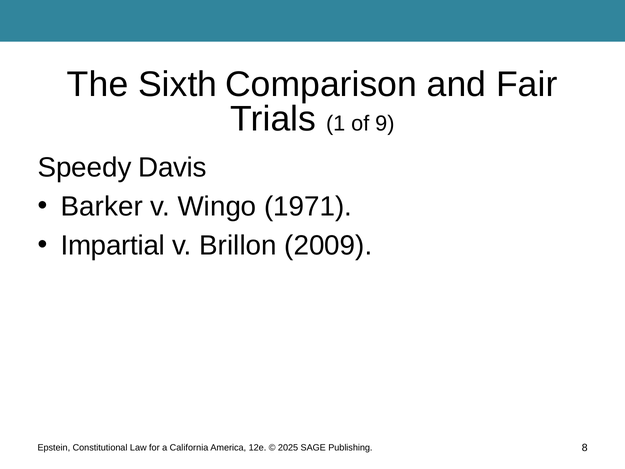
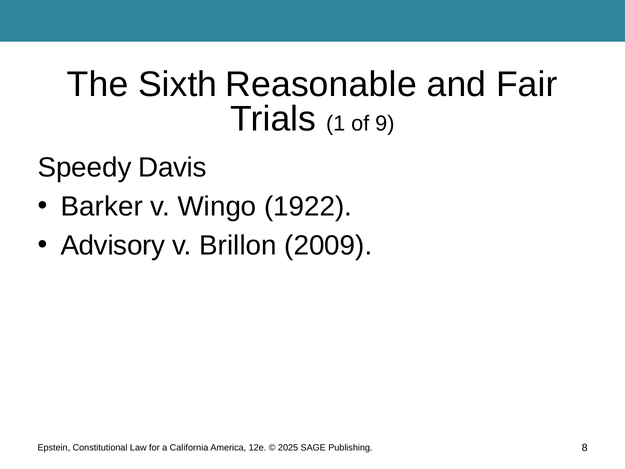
Comparison: Comparison -> Reasonable (321, 85)
1971: 1971 -> 1922 (308, 206)
Impartial: Impartial -> Advisory (113, 245)
